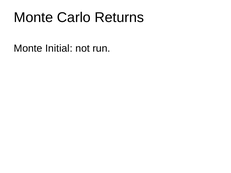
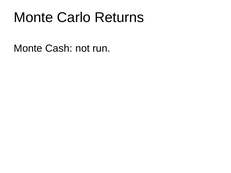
Initial: Initial -> Cash (59, 48)
